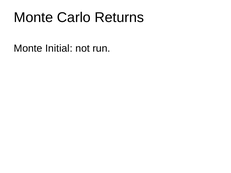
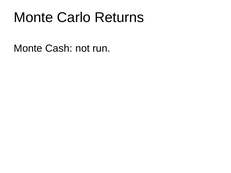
Initial: Initial -> Cash (59, 48)
